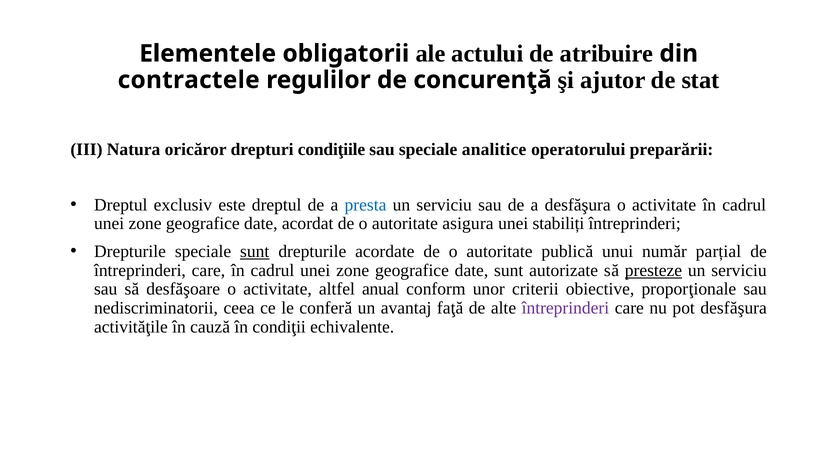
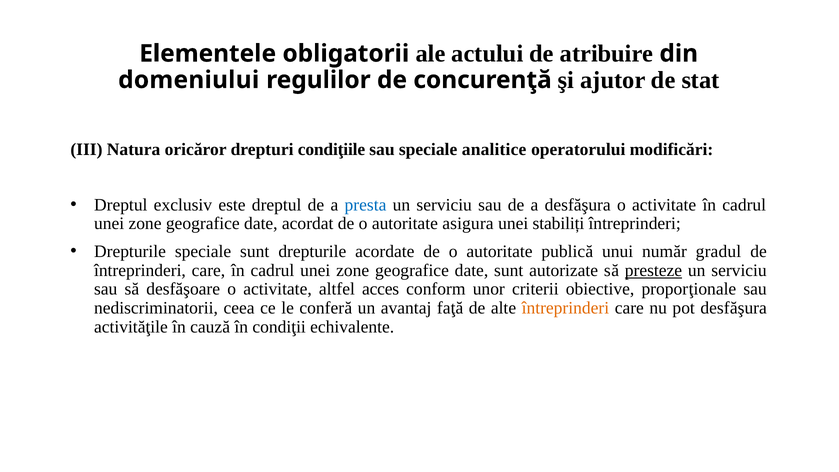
contractele: contractele -> domeniului (189, 80)
preparării: preparării -> modificări (671, 149)
sunt underline: present -> none (255, 251)
parțial: parțial -> gradul (718, 251)
anual: anual -> acces (381, 289)
întreprinderi colour: purple -> orange (565, 308)
